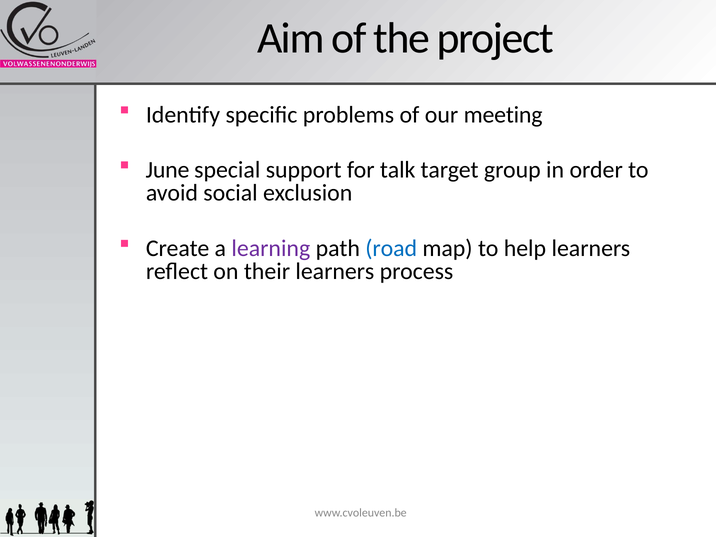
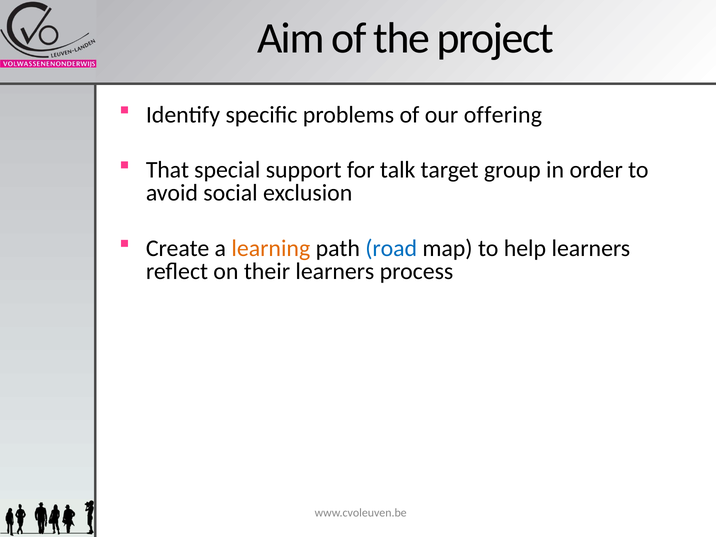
meeting: meeting -> offering (503, 115)
June: June -> That (167, 170)
learning colour: purple -> orange (271, 248)
